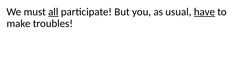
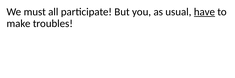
all underline: present -> none (53, 12)
